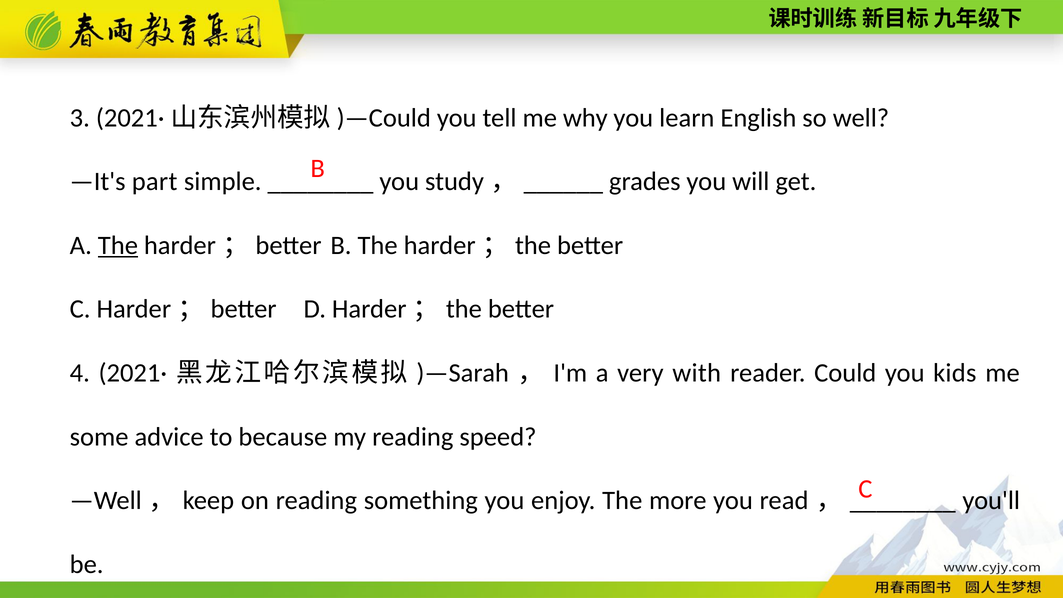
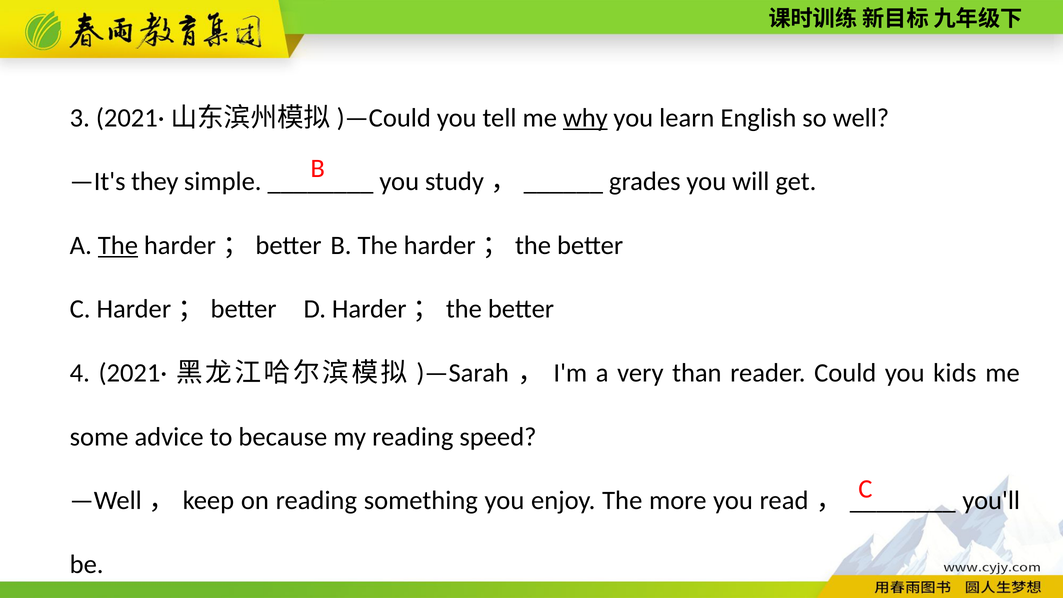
why underline: none -> present (585, 118)
part: part -> they (155, 182)
with: with -> than (697, 373)
